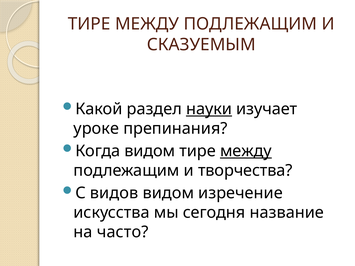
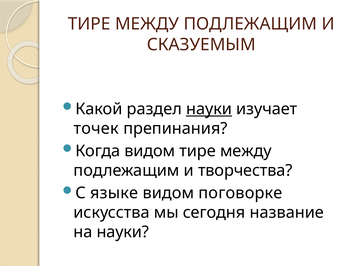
уроке: уроке -> точек (96, 129)
между underline: present -> none (246, 151)
видов: видов -> языке (114, 193)
изречение: изречение -> поговорке (240, 193)
на часто: часто -> науки (123, 232)
